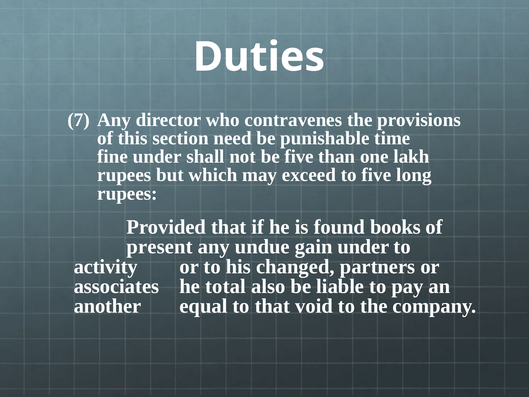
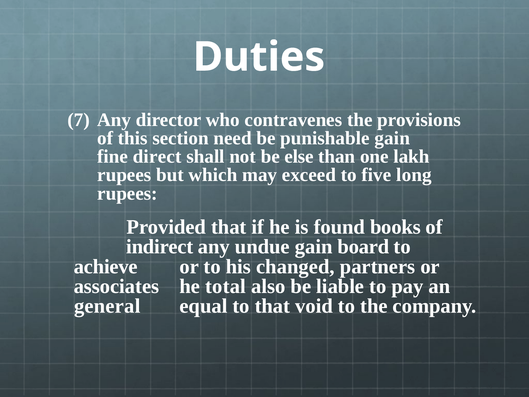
punishable time: time -> gain (392, 138)
fine under: under -> direct (157, 157)
be five: five -> else (299, 157)
present: present -> indirect (160, 247)
gain under: under -> board (363, 247)
activity: activity -> achieve (106, 266)
another: another -> general (107, 306)
